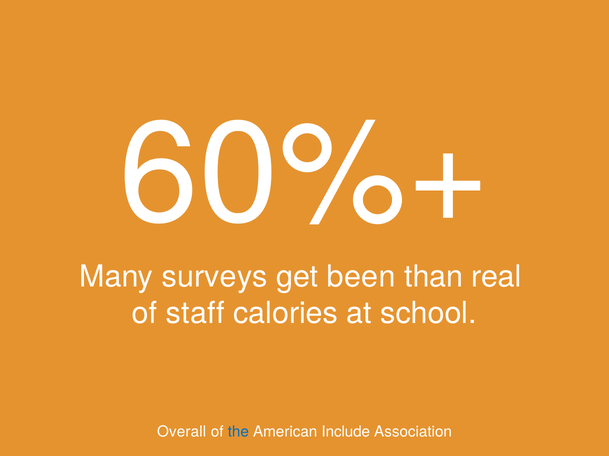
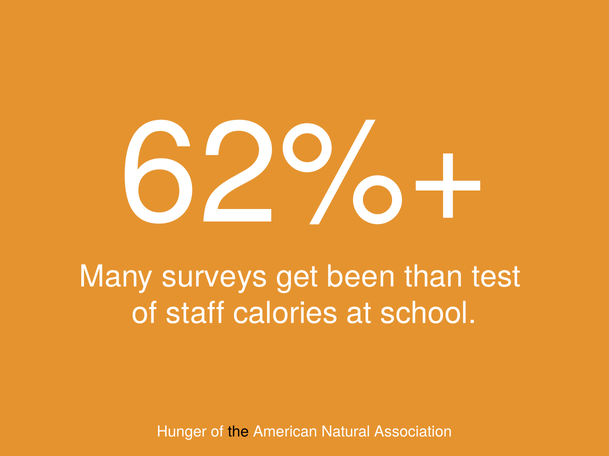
60%+: 60%+ -> 62%+ (305, 174)
real: real -> test (496, 277)
Overall: Overall -> Hunger (182, 432)
the colour: blue -> black (238, 432)
Include: Include -> Natural (346, 432)
